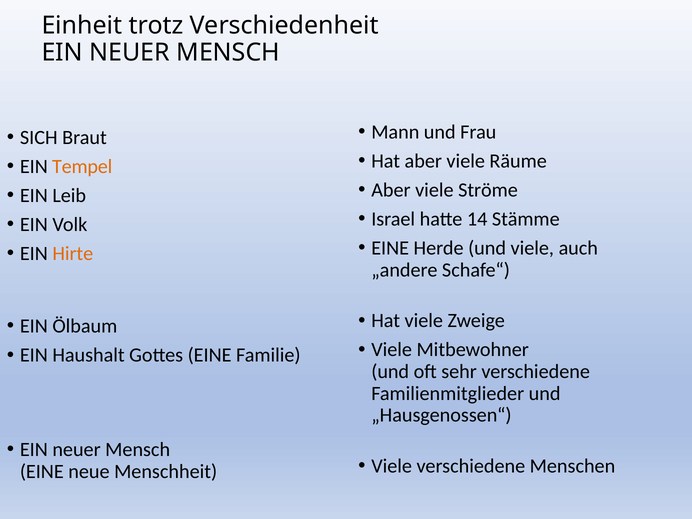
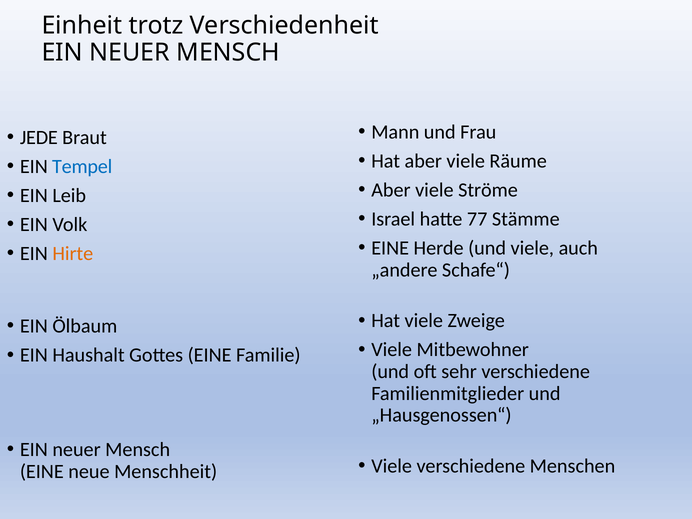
SICH: SICH -> JEDE (39, 137)
Tempel colour: orange -> blue (82, 167)
14: 14 -> 77 (477, 219)
